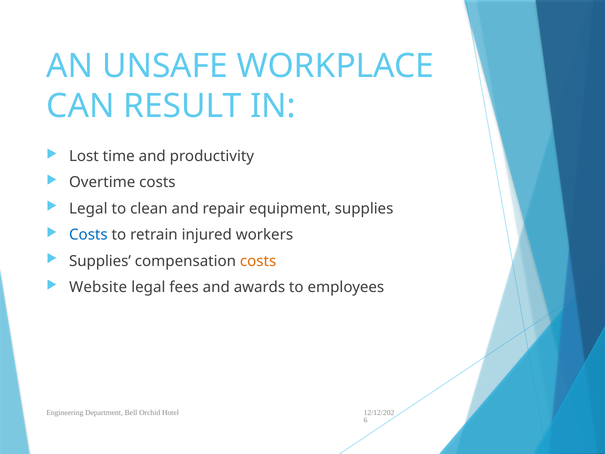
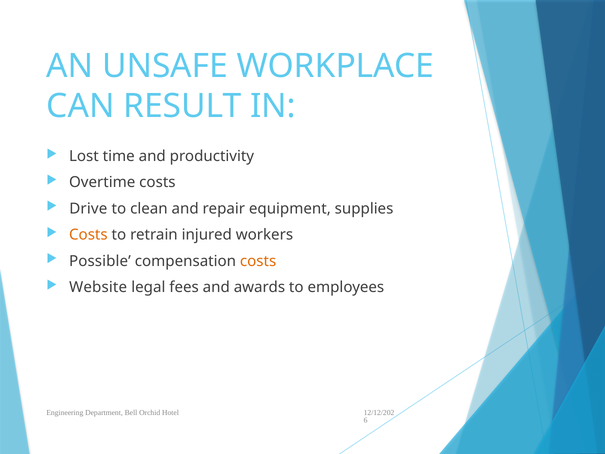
Legal: Legal -> Drive (88, 209)
Costs colour: blue -> orange (88, 235)
Supplies: Supplies -> Possible (100, 261)
